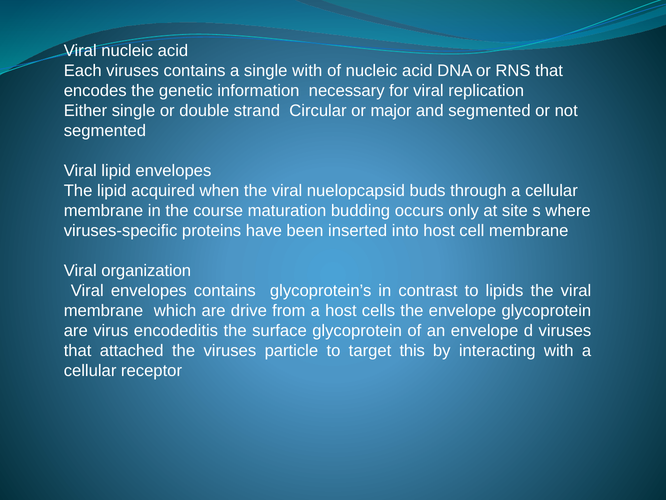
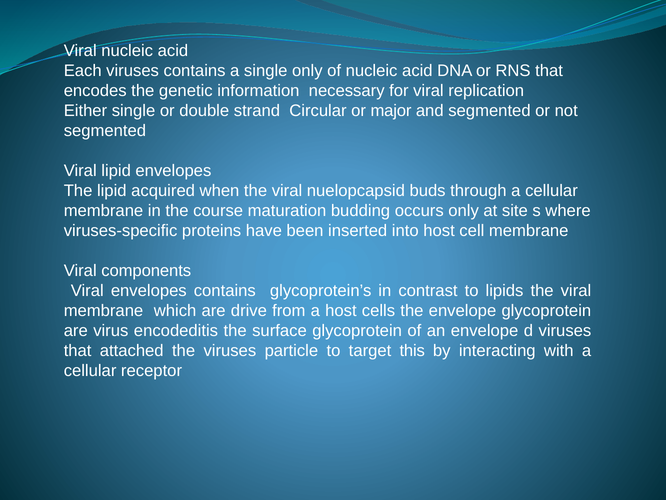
single with: with -> only (307, 71)
organization: organization -> components (146, 271)
